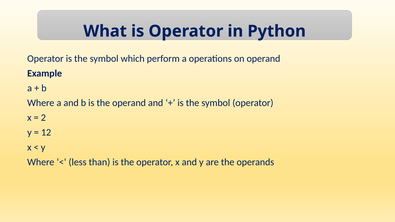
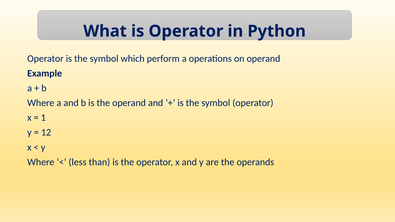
2: 2 -> 1 (43, 118)
